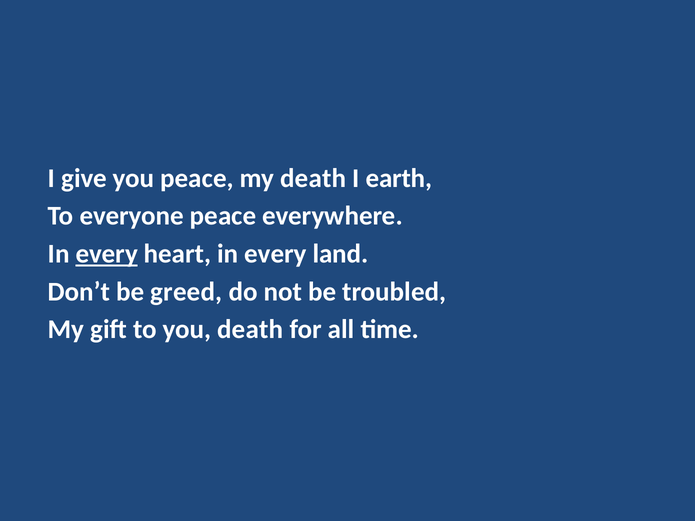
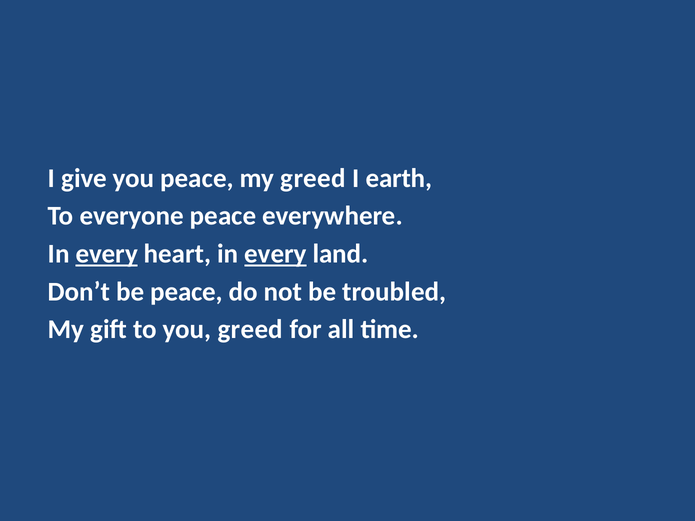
my death: death -> greed (313, 178)
every underline: none -> present (275, 254)
be greed: greed -> peace (187, 292)
you death: death -> greed (250, 330)
